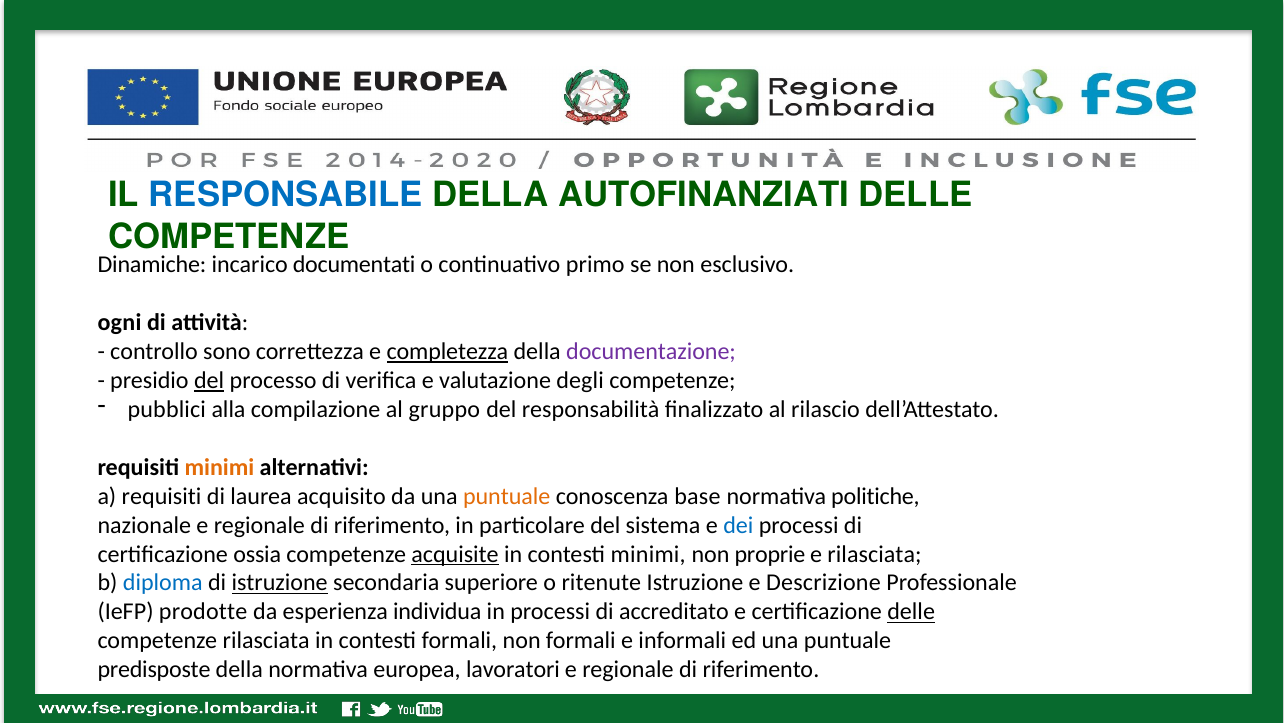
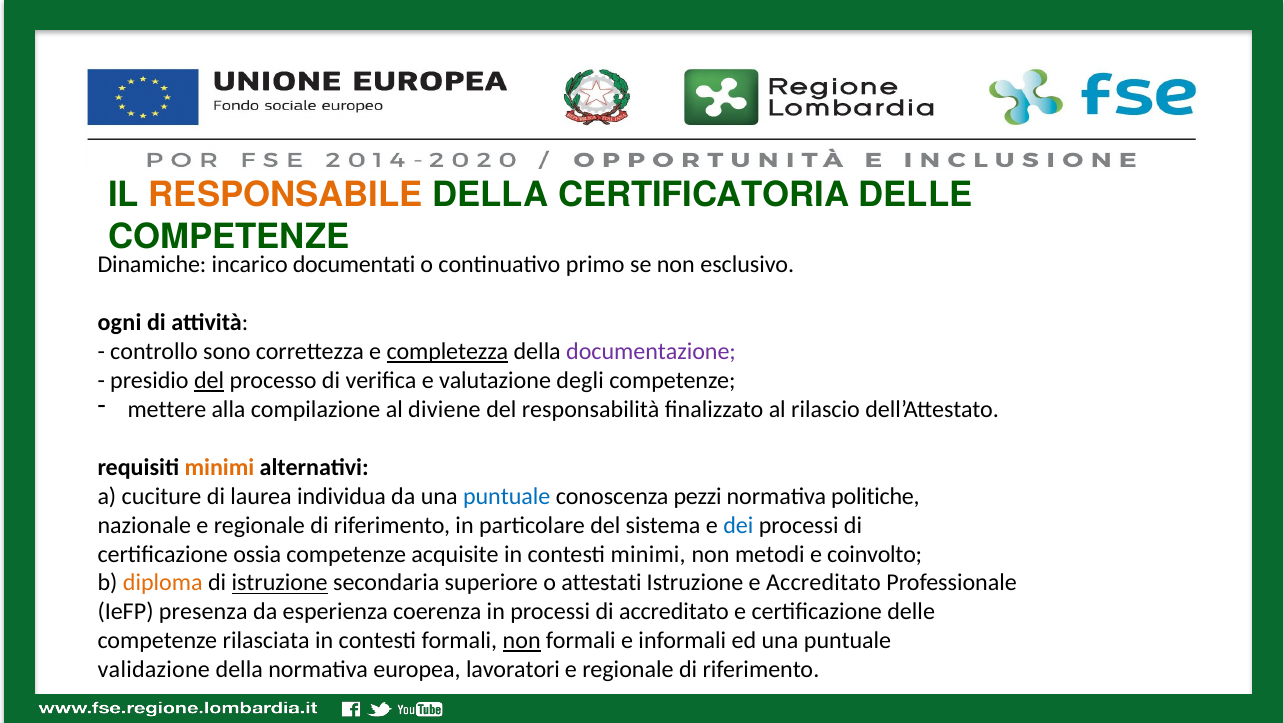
RESPONSABILE colour: blue -> orange (286, 195)
AUTOFINANZIATI: AUTOFINANZIATI -> CERTIFICATORIA (704, 195)
pubblici: pubblici -> mettere (167, 409)
gruppo: gruppo -> diviene (444, 409)
a requisiti: requisiti -> cuciture (162, 496)
acquisito: acquisito -> individua (342, 496)
puntuale colour: orange -> blue (507, 496)
base: base -> pezzi (698, 496)
acquisite underline: present -> none (455, 554)
proprie: proprie -> metodi (770, 554)
e rilasciata: rilasciata -> coinvolto (875, 554)
diploma colour: blue -> orange (163, 582)
ritenute: ritenute -> attestati (602, 582)
e Descrizione: Descrizione -> Accreditato (823, 582)
prodotte: prodotte -> presenza (203, 611)
individua: individua -> coerenza (437, 611)
delle underline: present -> none (911, 611)
non underline: none -> present (522, 640)
predisposte: predisposte -> validazione (154, 669)
